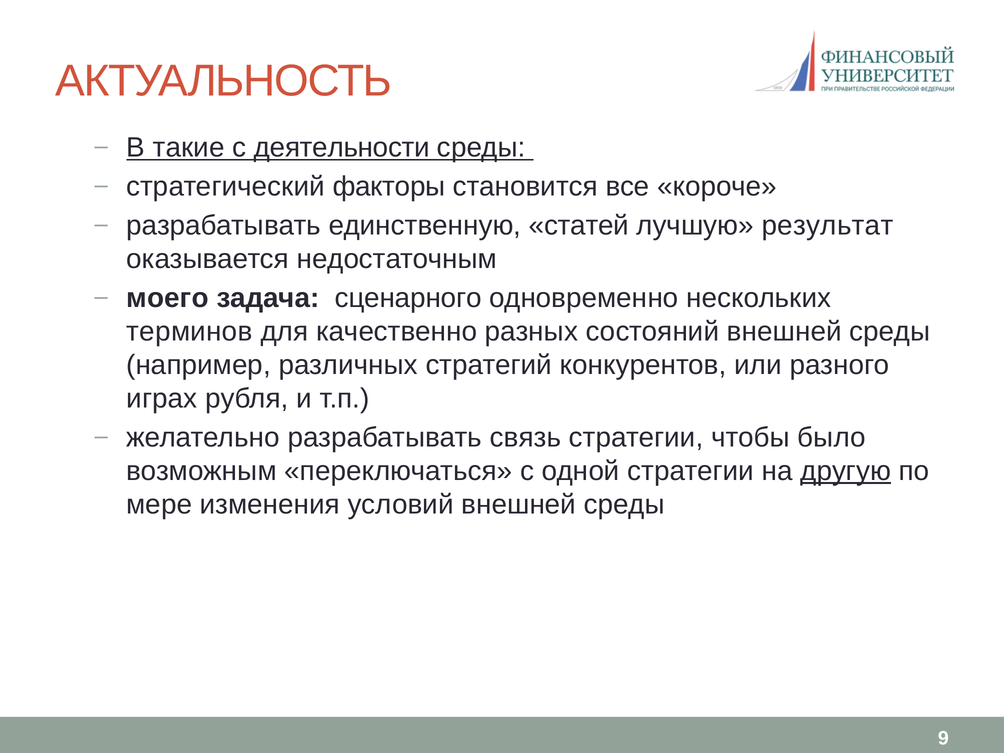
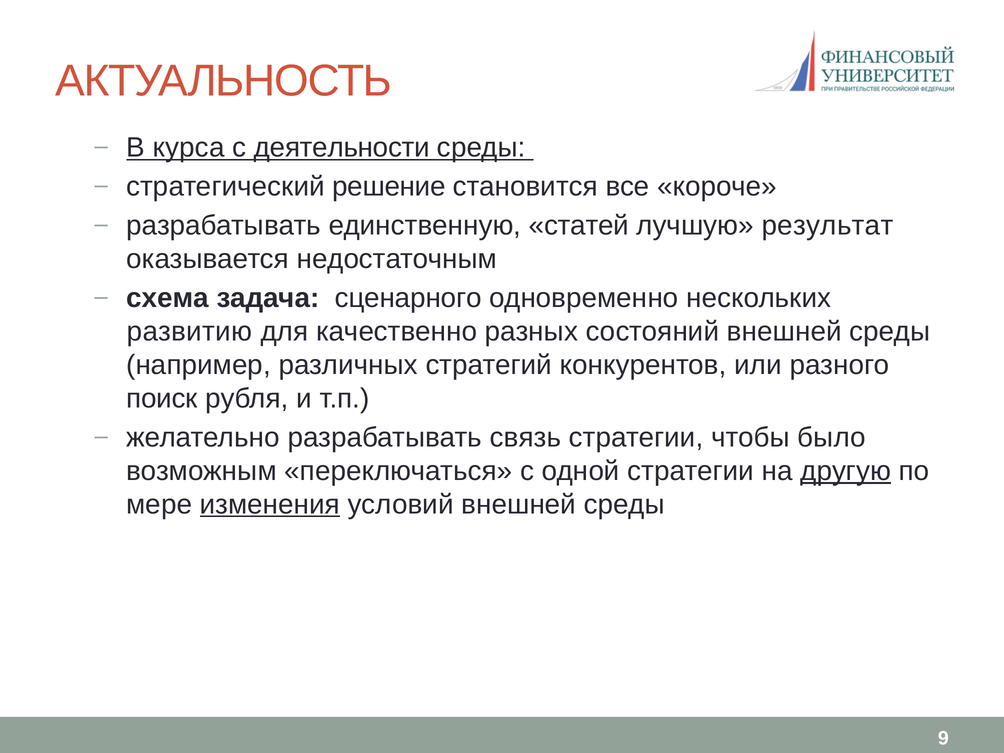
такие: такие -> курса (189, 147)
факторы: факторы -> решение (389, 186)
моего: моего -> схема (168, 298)
терминов: терминов -> развитию (189, 331)
играх: играх -> поиск (162, 398)
изменения underline: none -> present (270, 504)
